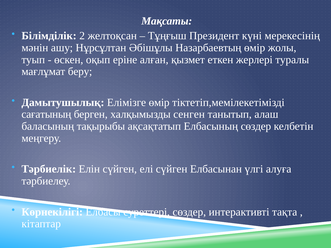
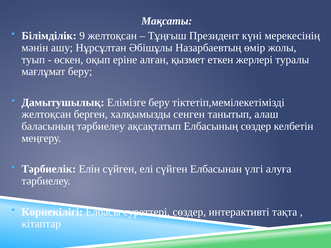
2: 2 -> 9 (82, 36)
Елімізге өмір: өмір -> беру (159, 103)
сағатының: сағатының -> желтоқсан (46, 114)
баласының тақырыбы: тақырыбы -> тәрбиелеу (101, 126)
